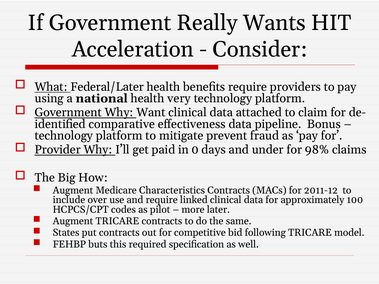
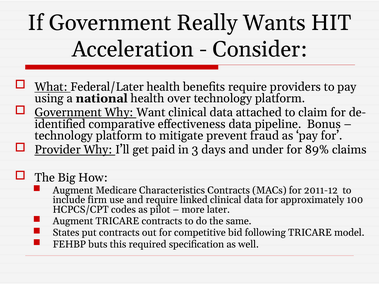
very: very -> over (179, 98)
0: 0 -> 3 (195, 150)
98%: 98% -> 89% (317, 150)
over: over -> firm (97, 200)
